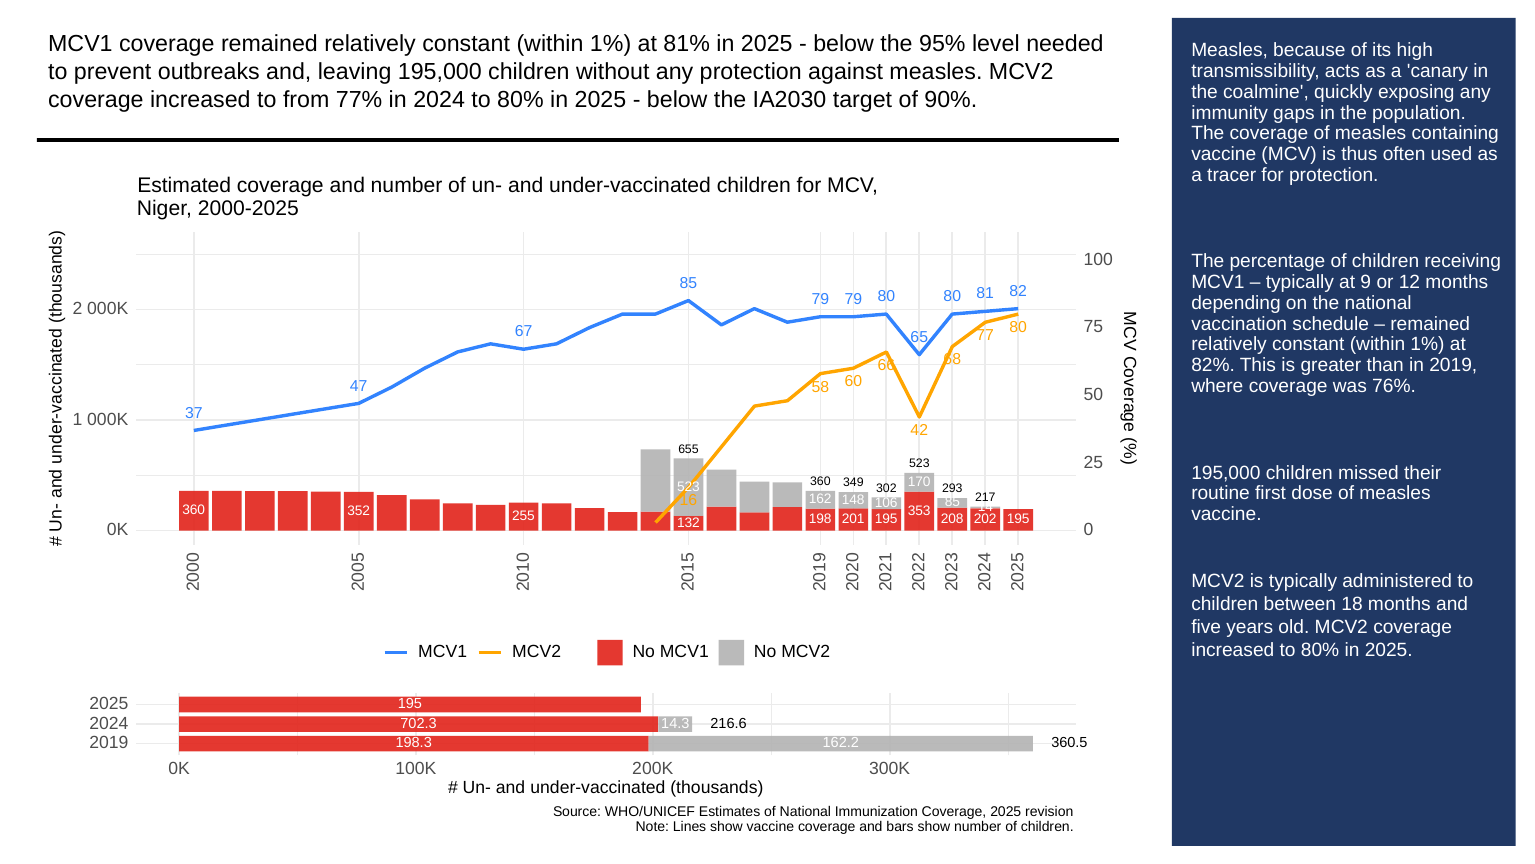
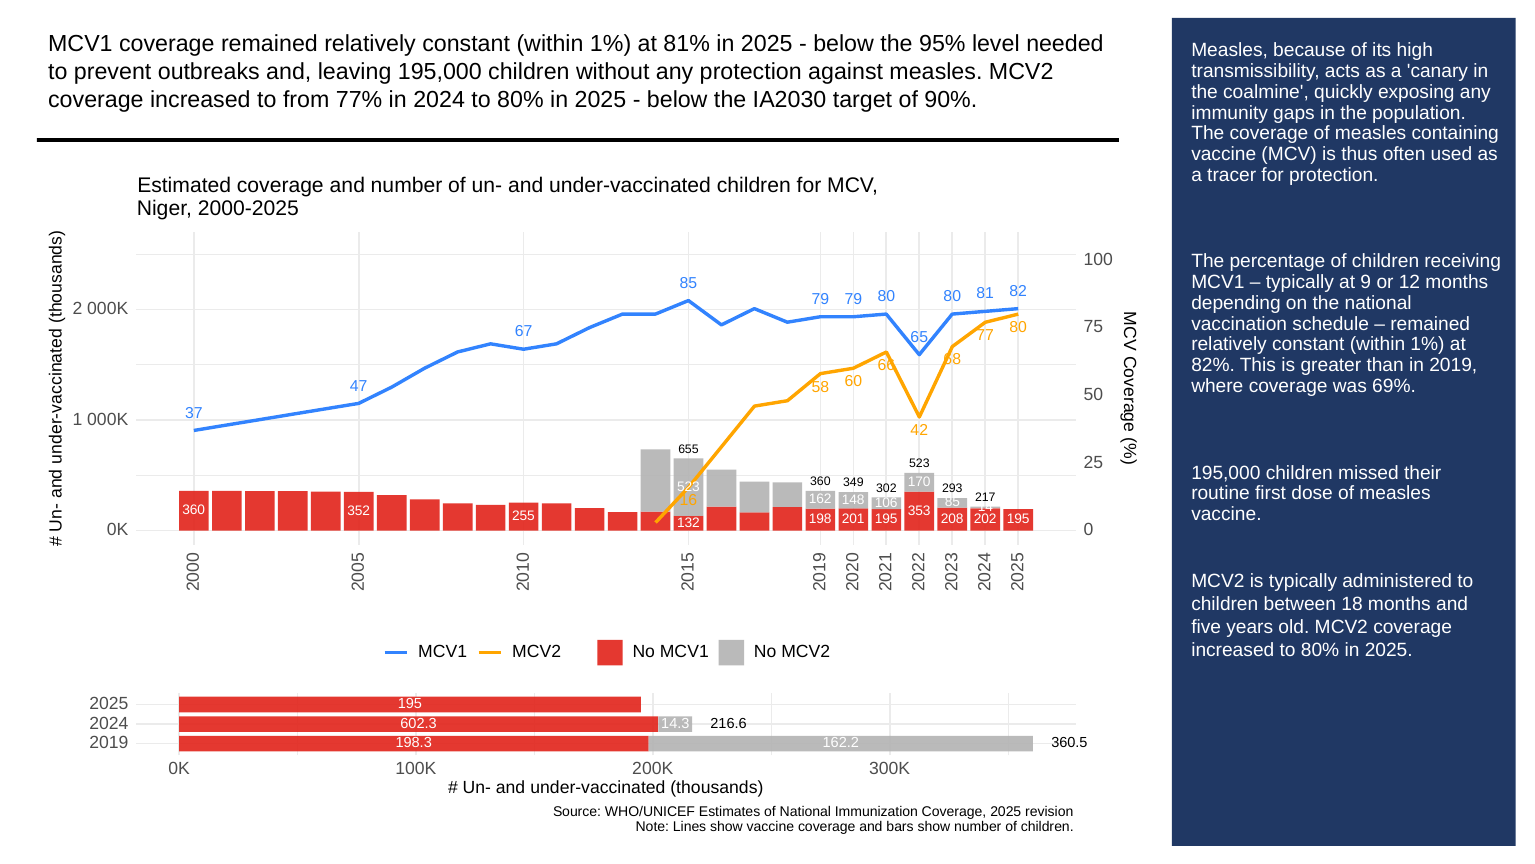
76%: 76% -> 69% (1394, 386)
702.3: 702.3 -> 602.3 (419, 723)
